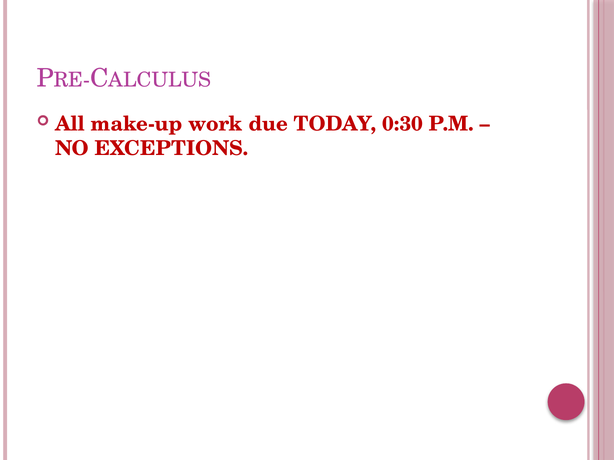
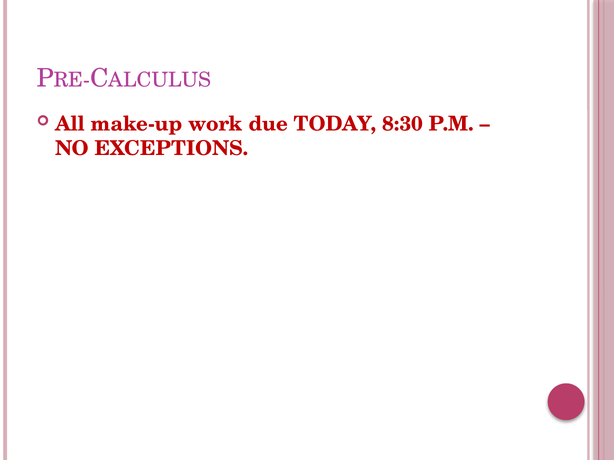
0:30: 0:30 -> 8:30 (403, 124)
